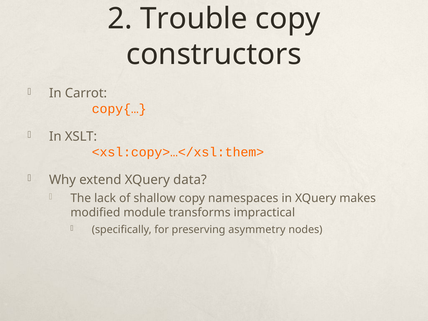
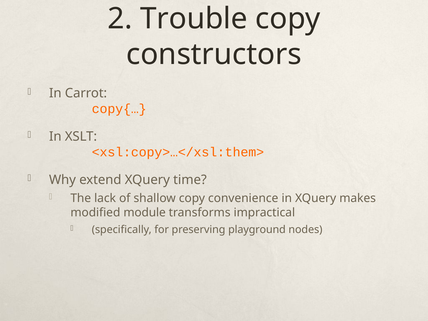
data: data -> time (190, 180)
namespaces: namespaces -> convenience (243, 198)
asymmetry: asymmetry -> playground (257, 230)
